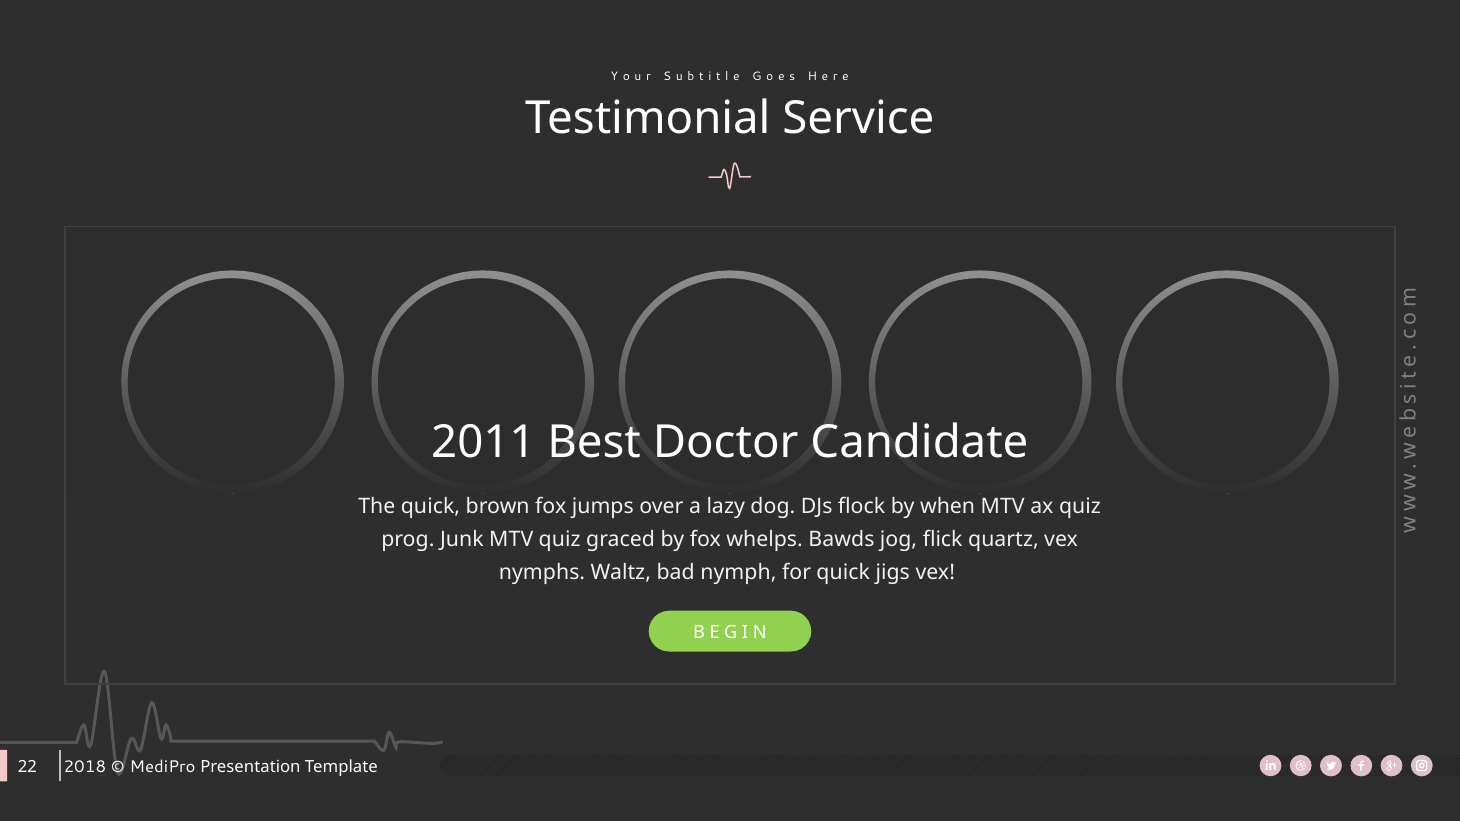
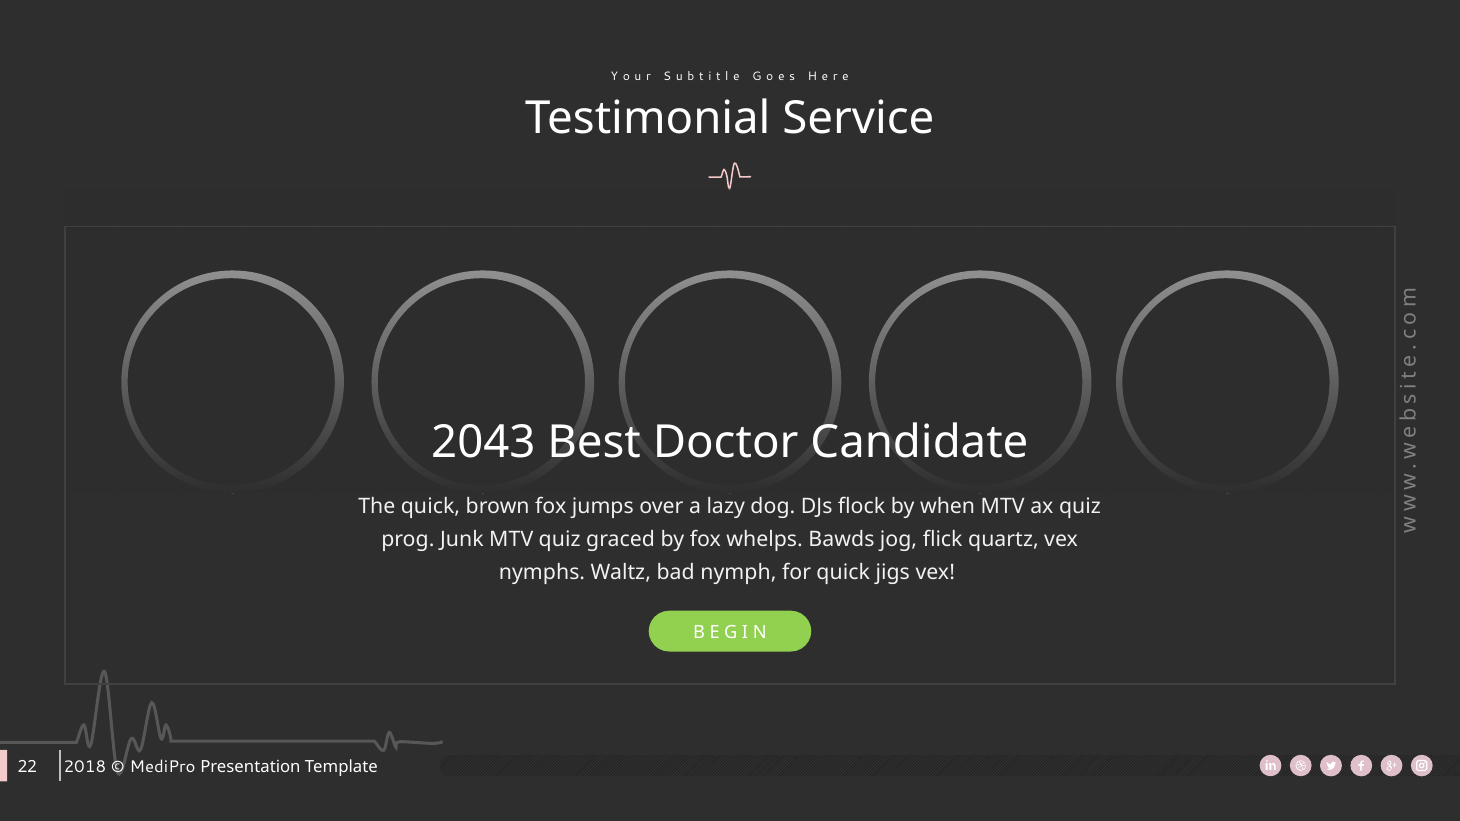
2011: 2011 -> 2043 (483, 443)
